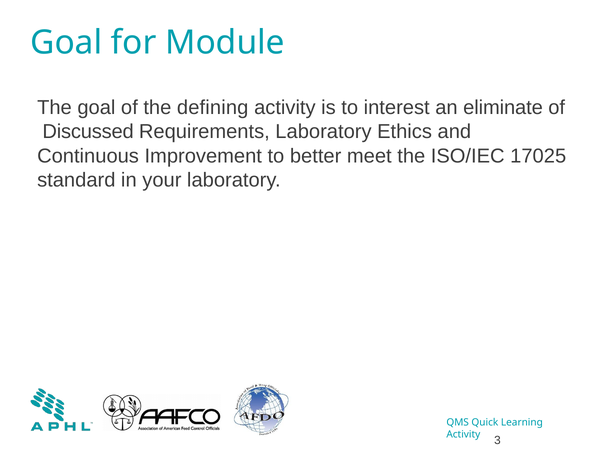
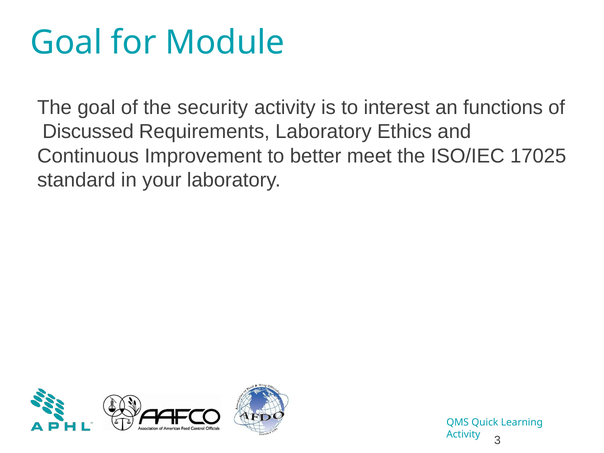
defining: defining -> security (213, 108)
eliminate: eliminate -> functions (503, 108)
